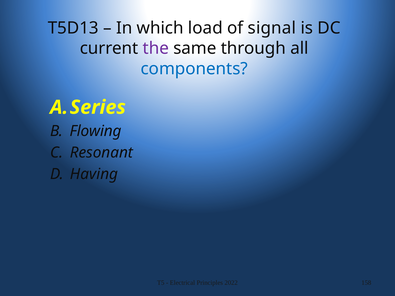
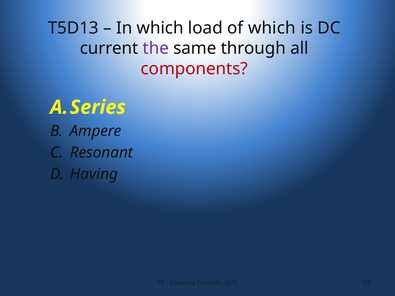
of signal: signal -> which (272, 28)
components colour: blue -> red (194, 69)
Flowing: Flowing -> Ampere (96, 131)
